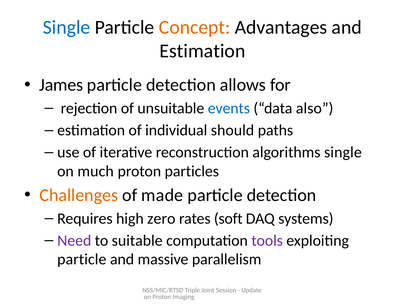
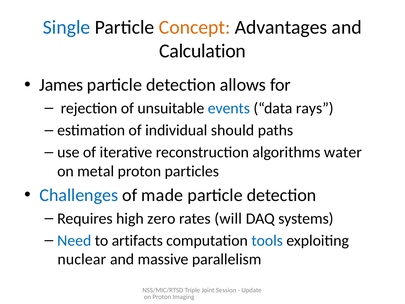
Estimation: Estimation -> Calculation (203, 51)
also: also -> rays (315, 108)
algorithms single: single -> water (343, 152)
much: much -> metal (96, 171)
Challenges colour: orange -> blue (79, 195)
soft: soft -> will (228, 218)
Need colour: purple -> blue (74, 240)
suitable: suitable -> artifacts (137, 240)
tools colour: purple -> blue (267, 240)
particle: particle -> nuclear (82, 259)
